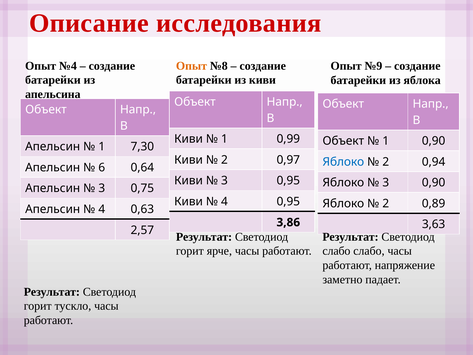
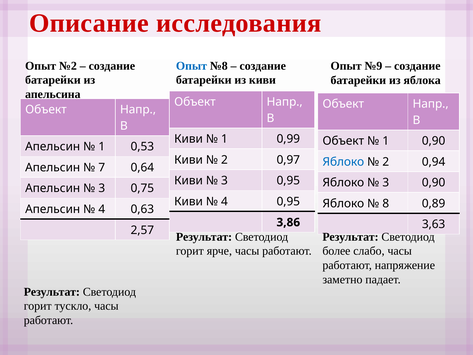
№4: №4 -> №2 (68, 66)
Опыт colour: orange -> blue (191, 66)
7,30: 7,30 -> 0,53 (142, 147)
6: 6 -> 7 (102, 167)
2: 2 -> 8 (386, 203)
слабо: слабо -> более (336, 251)
